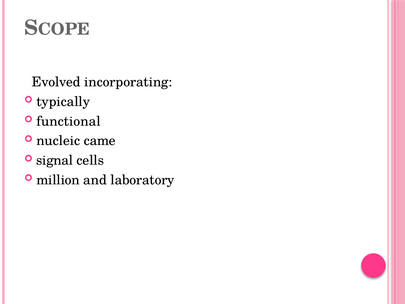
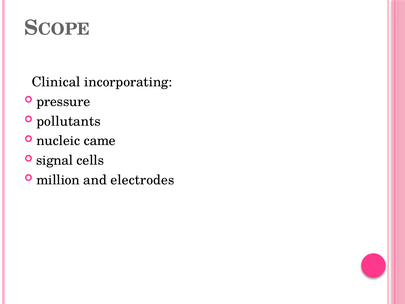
Evolved: Evolved -> Clinical (56, 82)
typically: typically -> pressure (63, 102)
functional: functional -> pollutants (69, 121)
laboratory: laboratory -> electrodes (142, 180)
